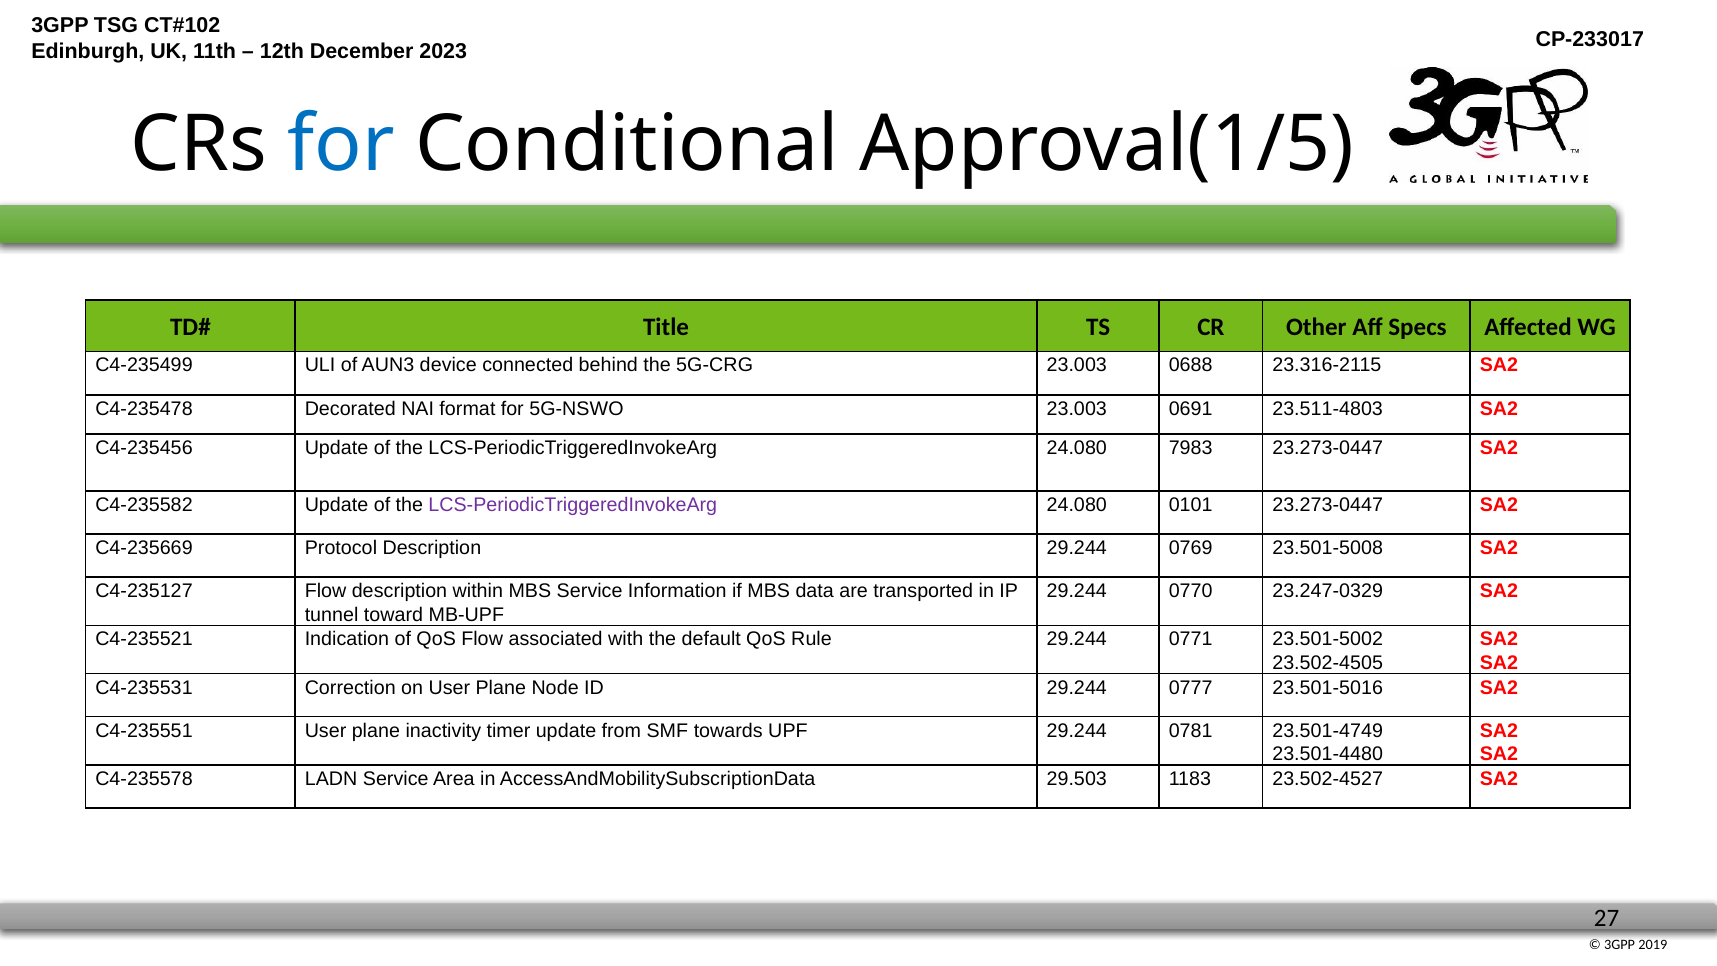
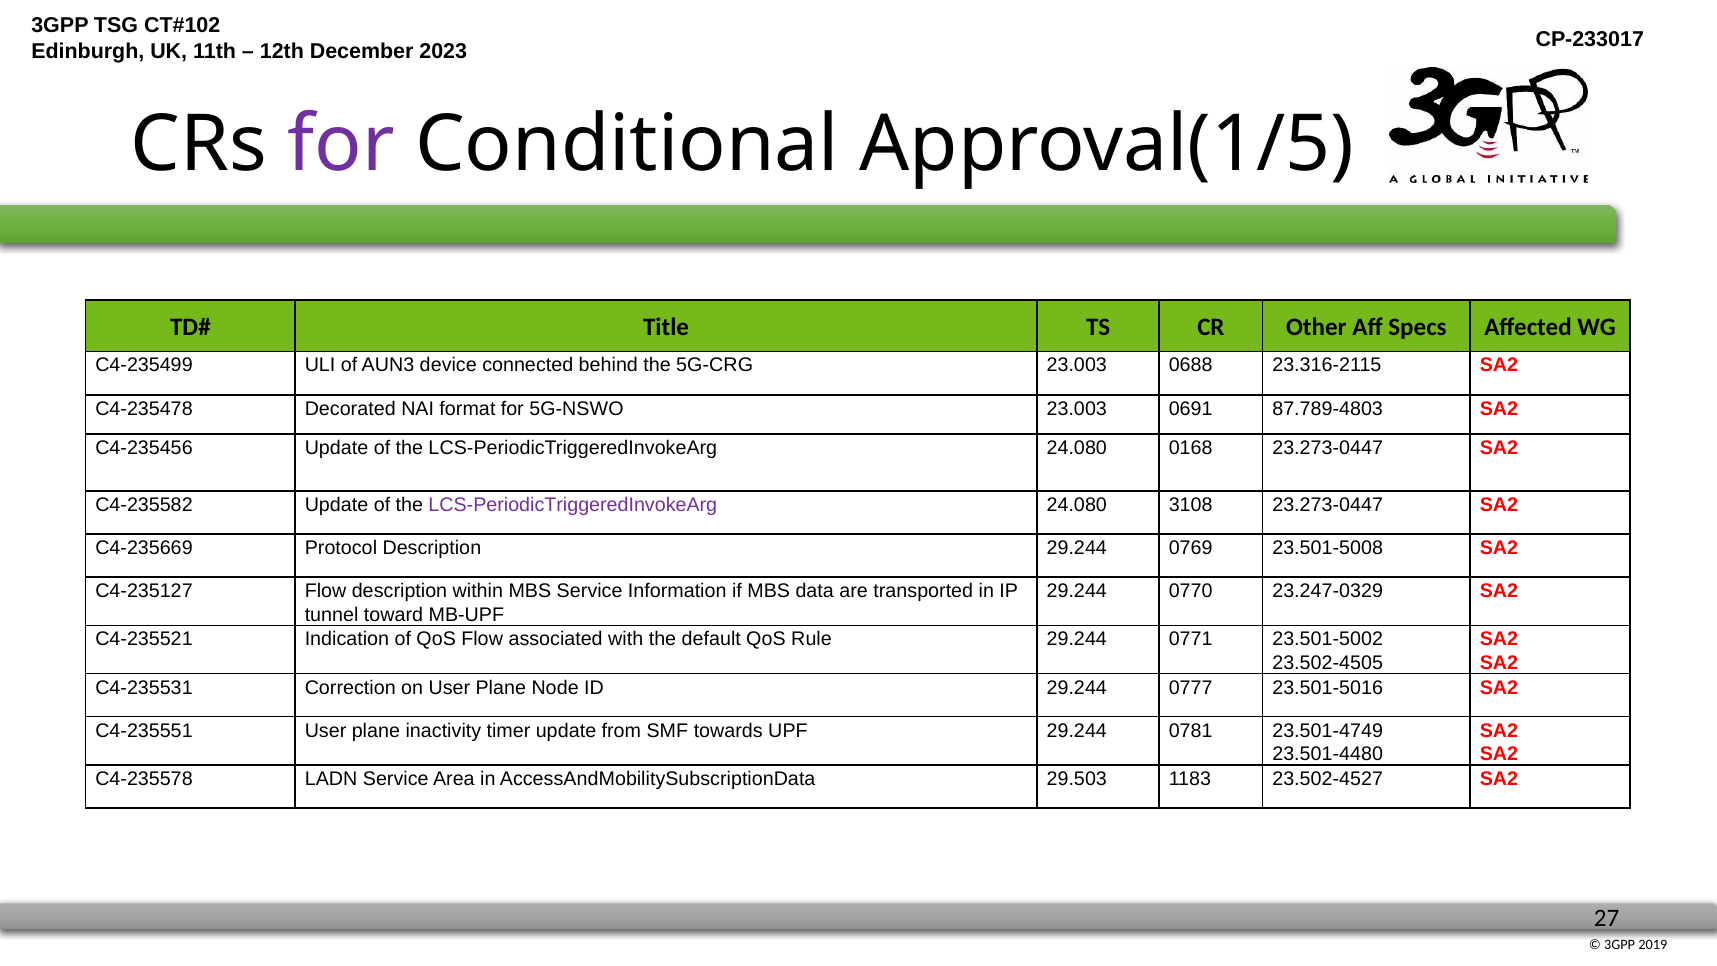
for colour: blue -> purple (341, 144)
23.511-4803: 23.511-4803 -> 87.789-4803 (1328, 409)
7983: 7983 -> 0168 (1191, 448)
0101: 0101 -> 3108 (1191, 505)
